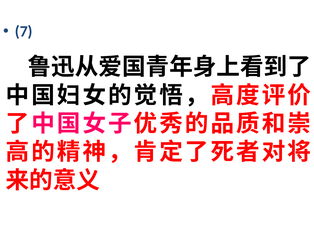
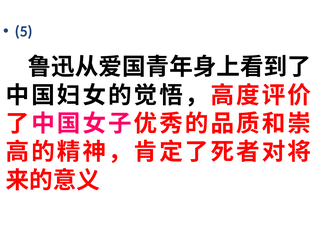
7: 7 -> 5 (24, 31)
